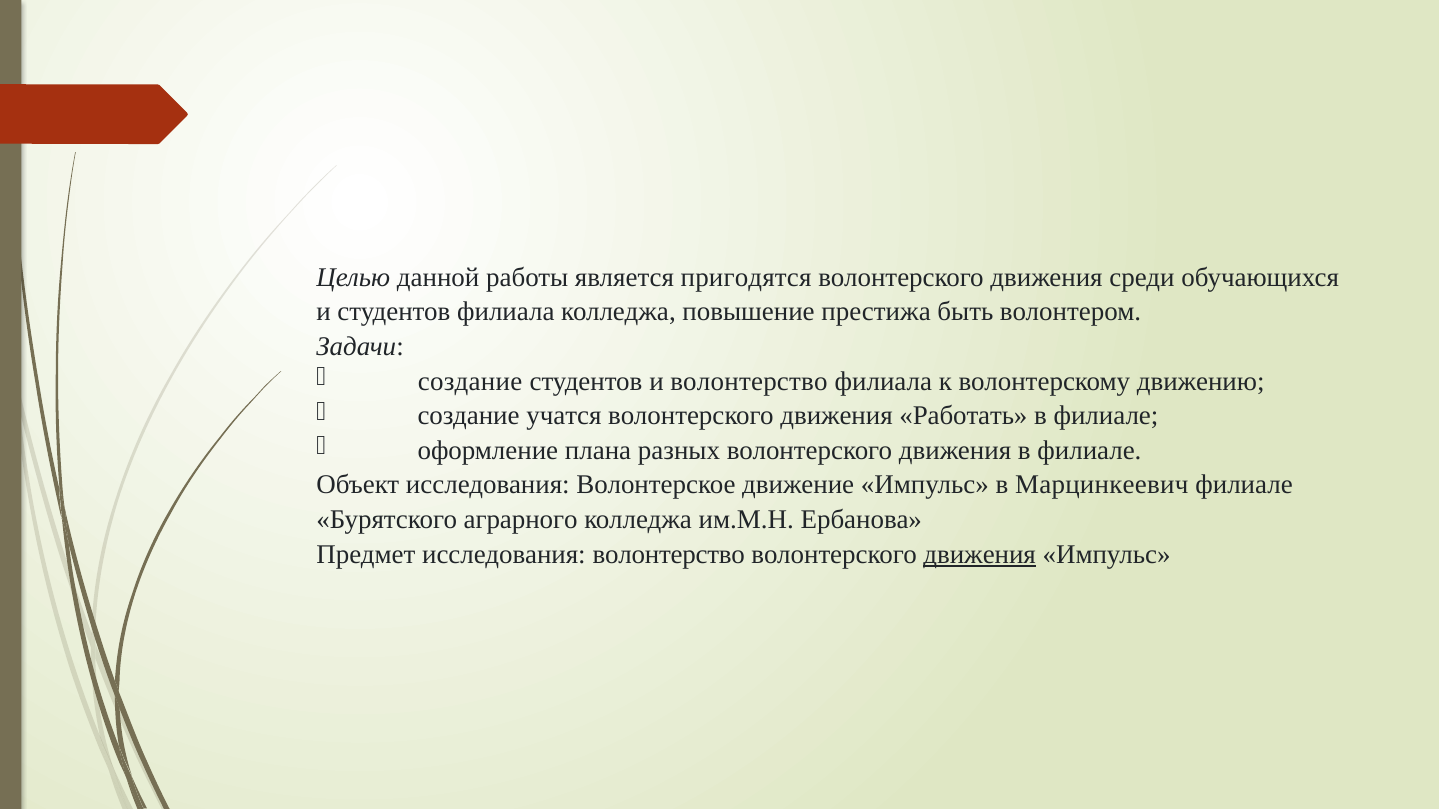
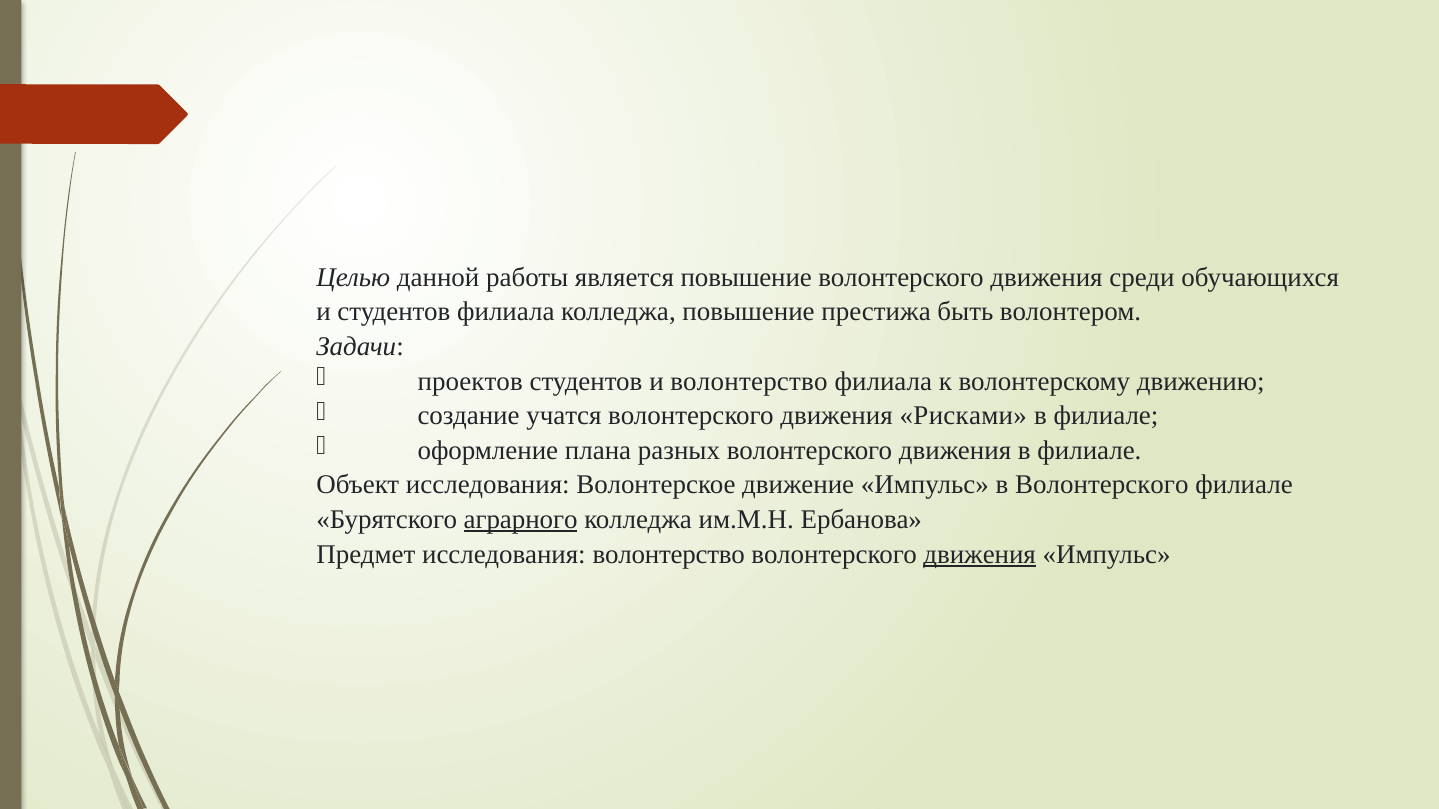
является пригодятся: пригодятся -> повышение (746, 278)
создание: создание -> проектов (470, 381)
Работать: Работать -> Рисками (963, 416)
в Марцинкеевич: Марцинкеевич -> Волонтерского (1102, 485)
аграрного underline: none -> present (521, 520)
